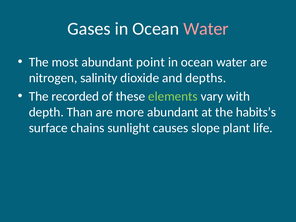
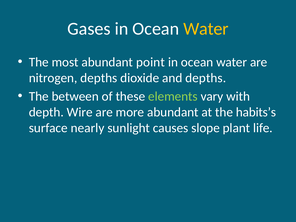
Water colour: pink -> yellow (206, 29)
nitrogen salinity: salinity -> depths (99, 78)
recorded: recorded -> between (75, 96)
Than: Than -> Wire (80, 112)
chains: chains -> nearly (88, 128)
